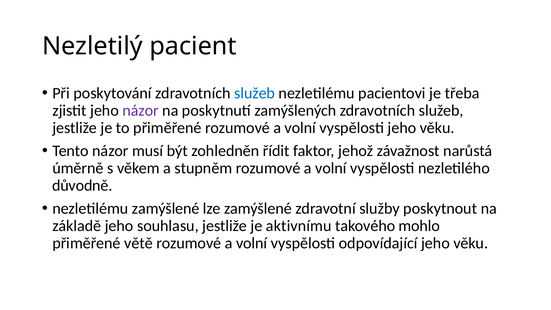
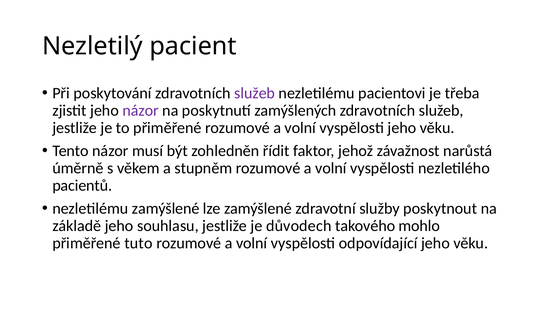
služeb colour: blue -> purple (255, 93)
důvodně: důvodně -> pacientů (82, 186)
aktivnímu: aktivnímu -> důvodech (299, 226)
větě: větě -> tuto (138, 243)
